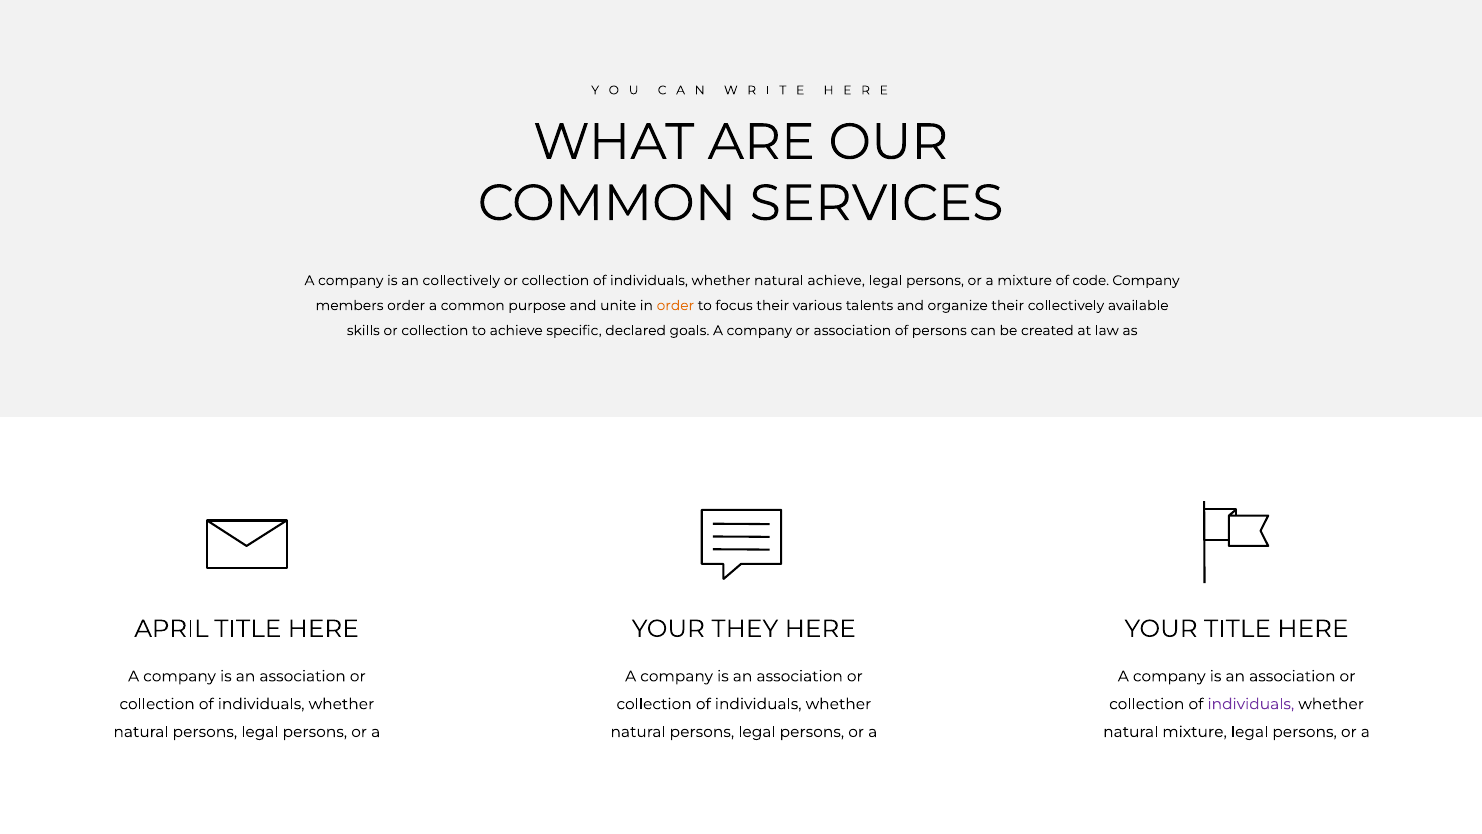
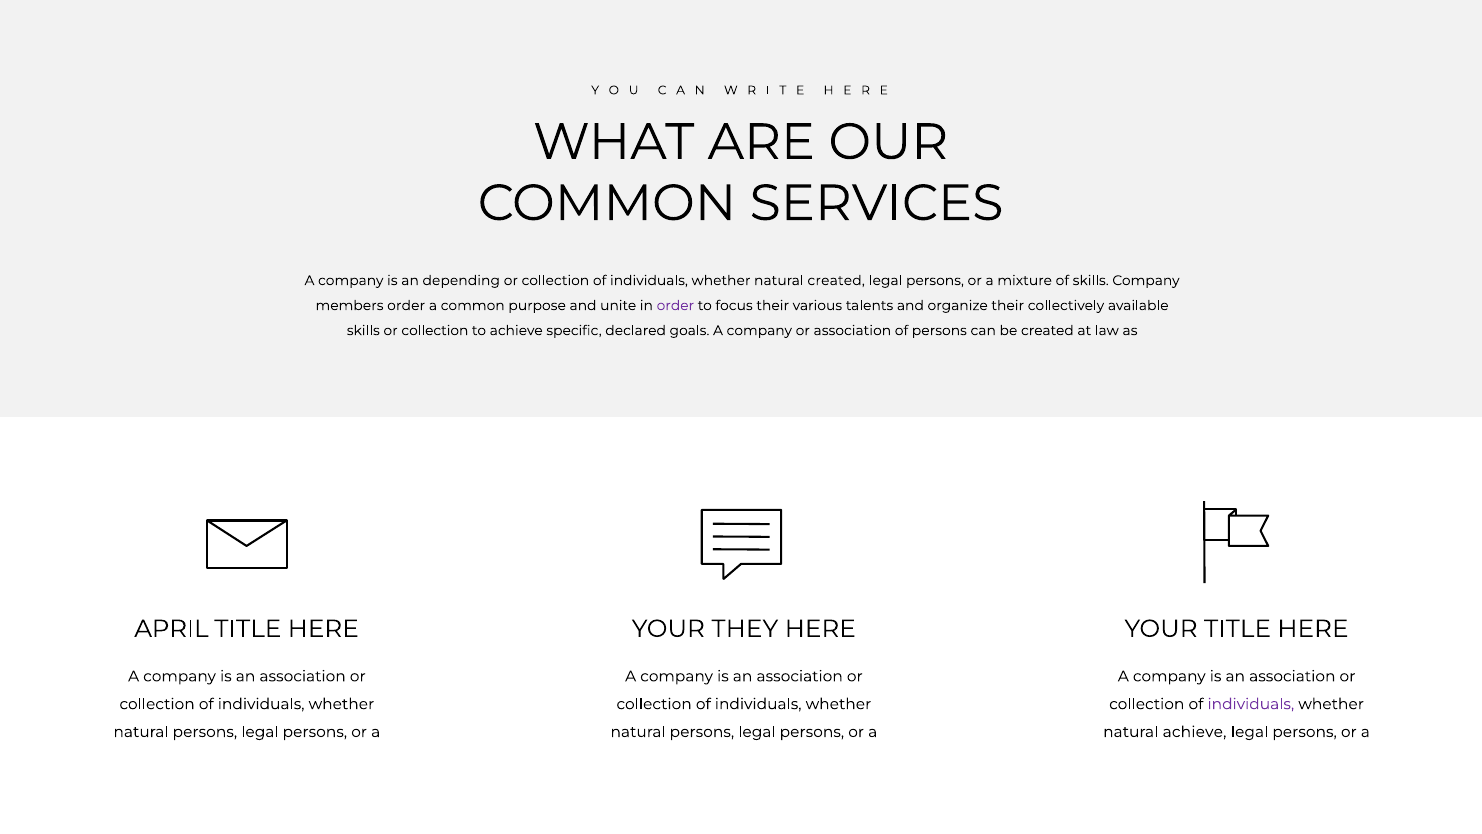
an collectively: collectively -> depending (461, 280)
natural achieve: achieve -> created (836, 280)
of code: code -> skills (1091, 280)
order colour: orange -> purple (675, 305)
natural mixture: mixture -> achieve (1194, 732)
